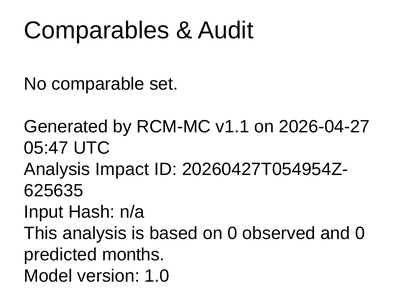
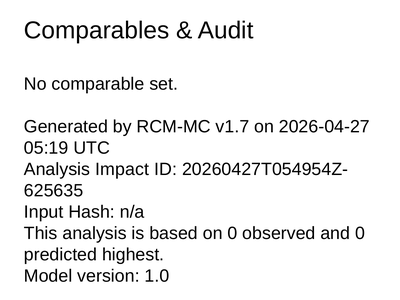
v1.1: v1.1 -> v1.7 (232, 127)
05:47: 05:47 -> 05:19 (46, 148)
months: months -> highest (133, 255)
